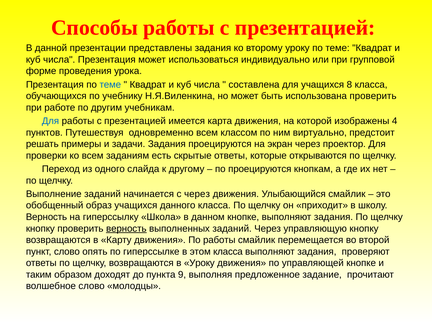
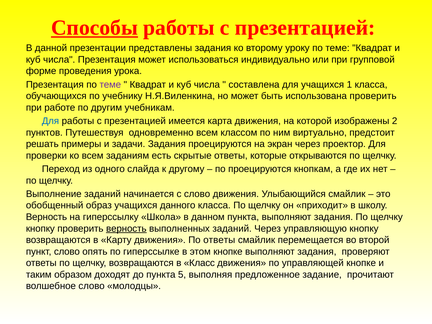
Способы underline: none -> present (94, 28)
теме colour: blue -> purple (110, 85)
8: 8 -> 1 (349, 85)
4: 4 -> 2 (395, 121)
с через: через -> слово (197, 194)
данном кнопке: кнопке -> пункта (243, 217)
По работы: работы -> ответы (219, 240)
этом класса: класса -> кнопке (228, 252)
в Уроку: Уроку -> Класс (199, 263)
9: 9 -> 5 (182, 275)
